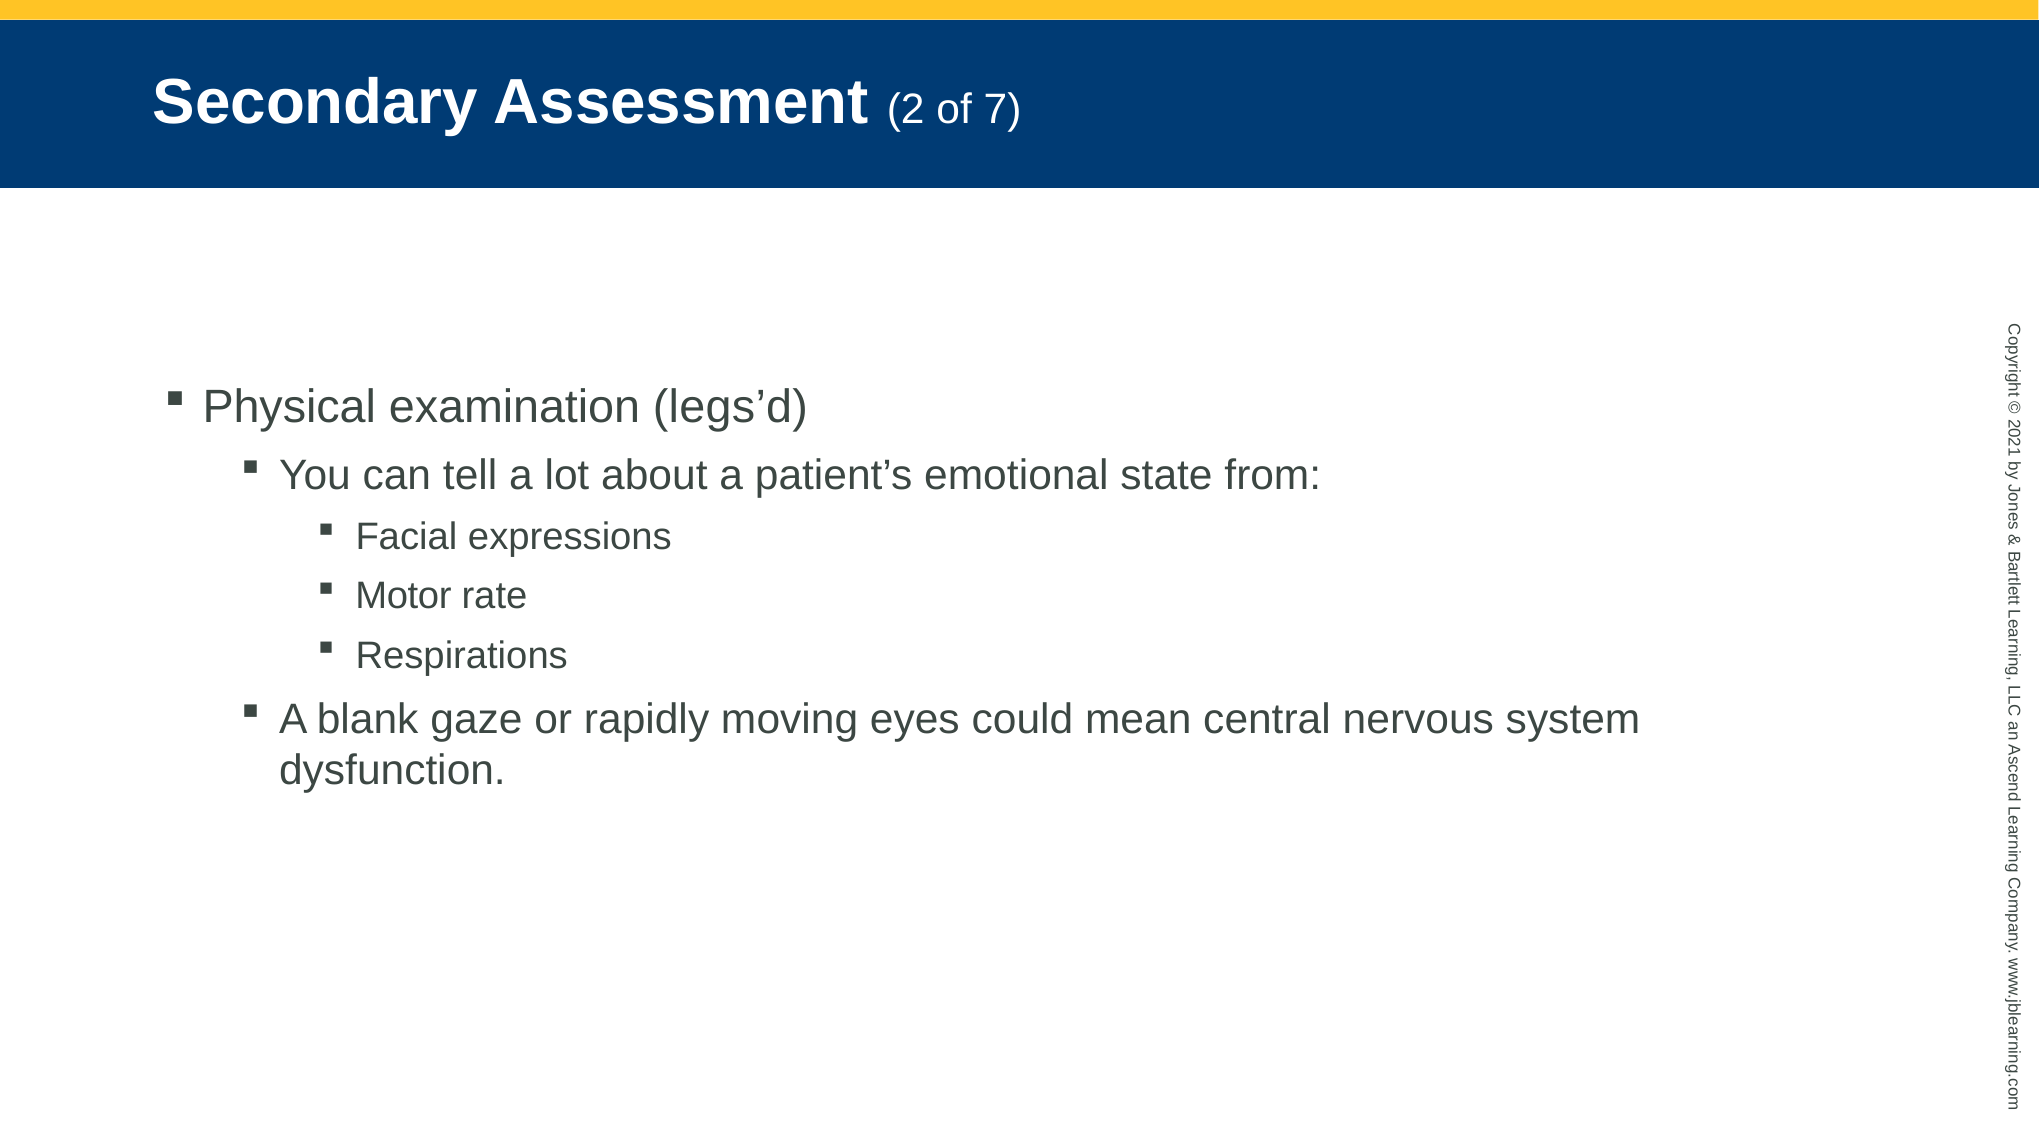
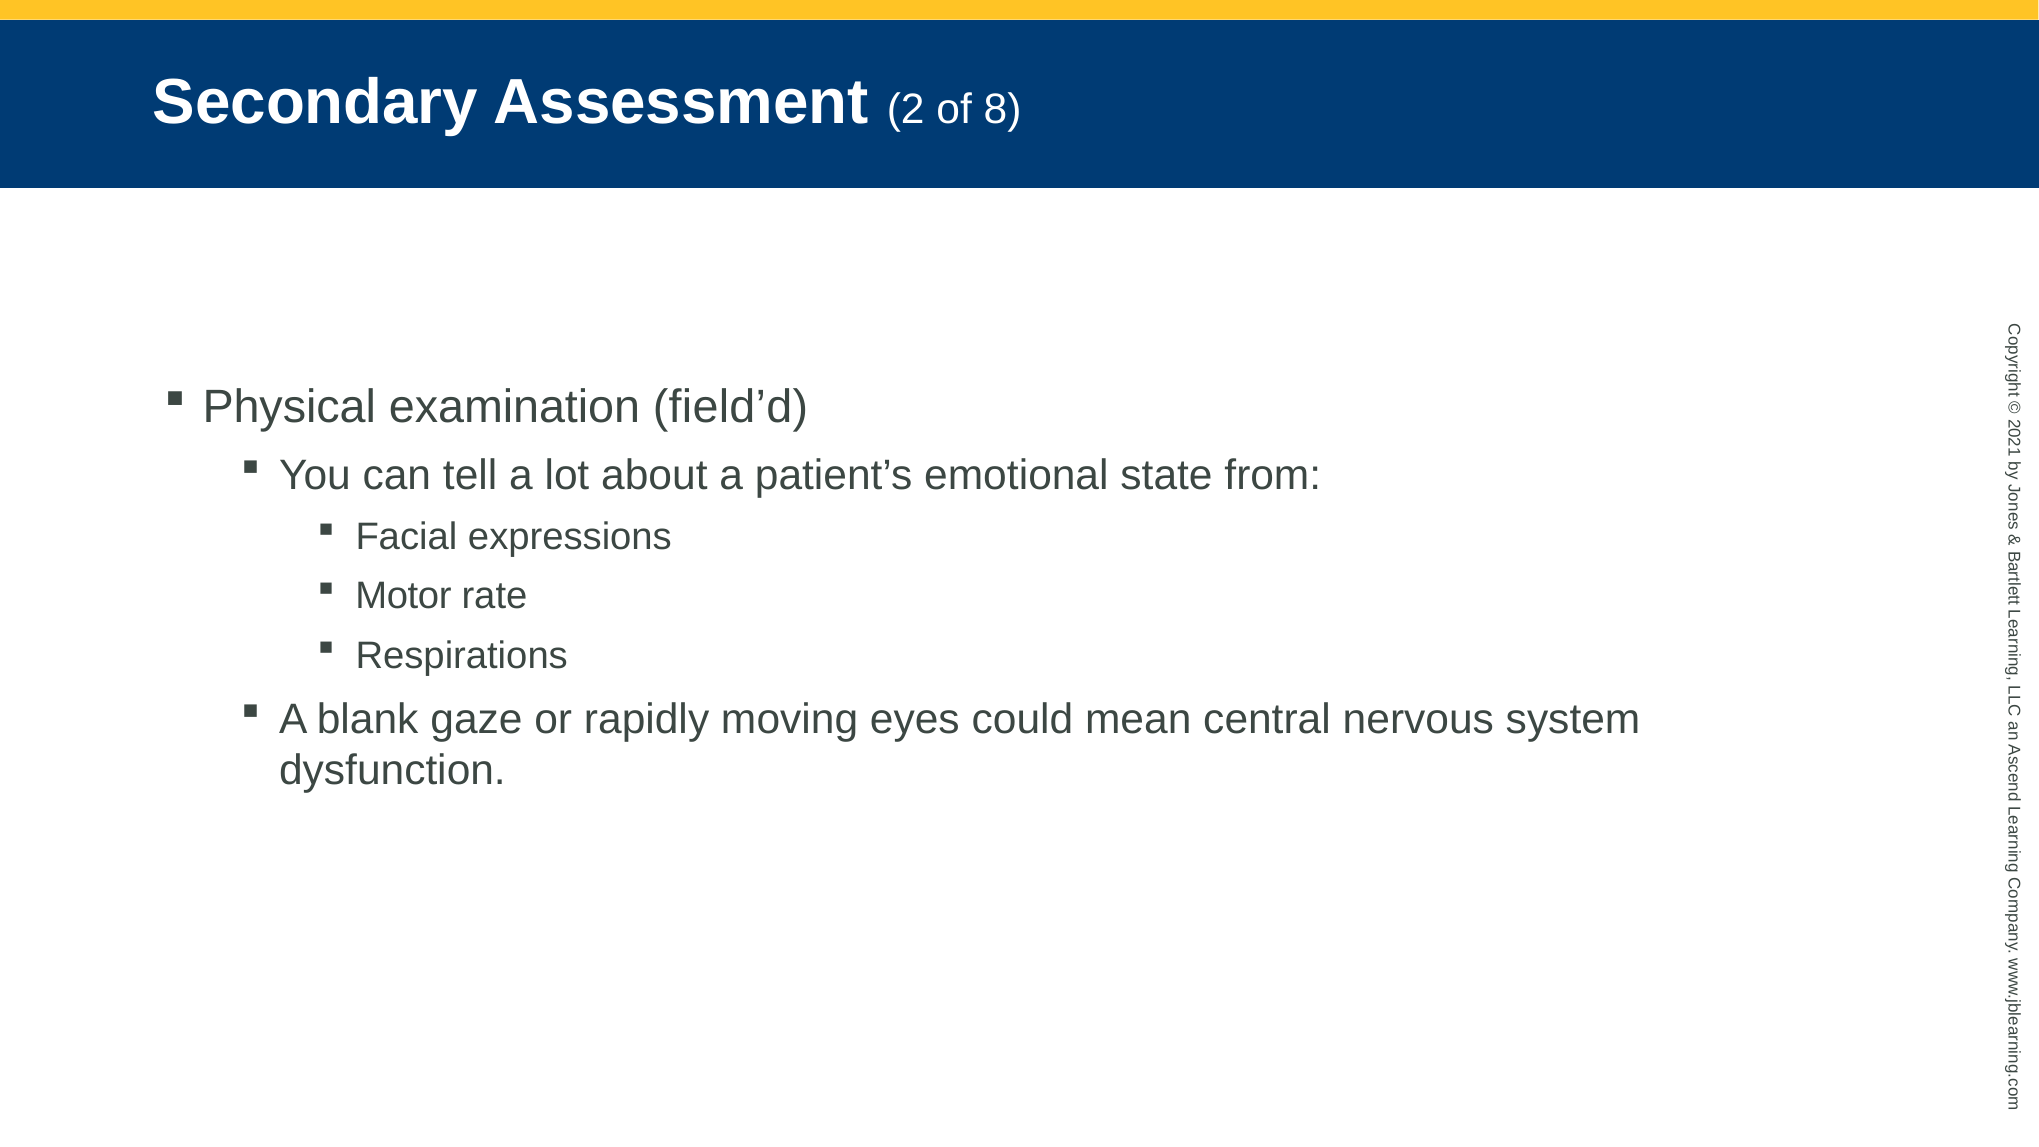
7: 7 -> 8 (1003, 109)
legs’d: legs’d -> field’d (730, 407)
